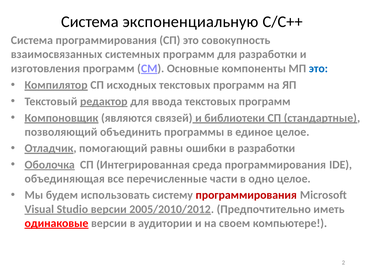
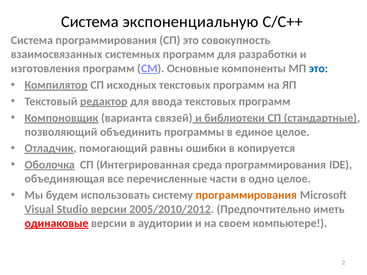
являются: являются -> варианта (127, 118)
в разработки: разработки -> копируется (266, 148)
программирования colour: red -> orange (246, 195)
